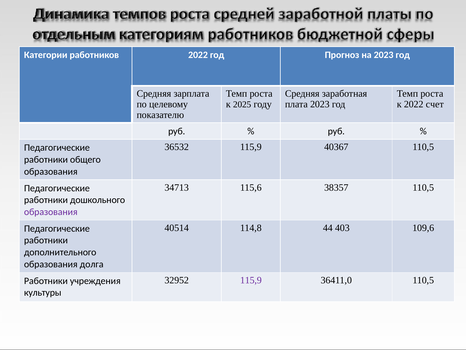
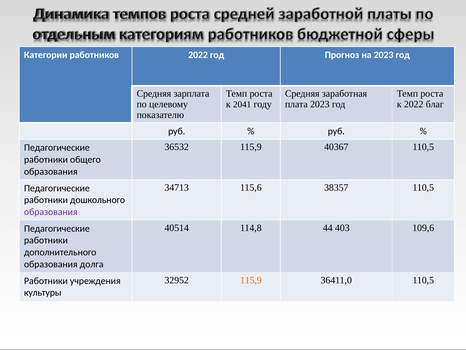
2025: 2025 -> 2041 (242, 104)
счет: счет -> благ (435, 104)
115,9 colour: purple -> orange (251, 280)
